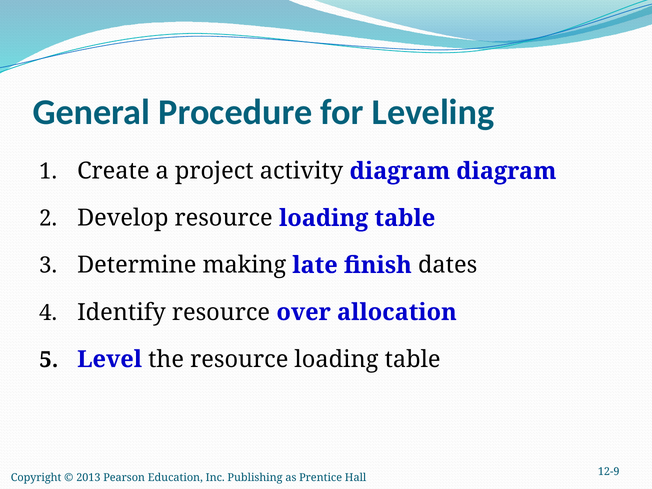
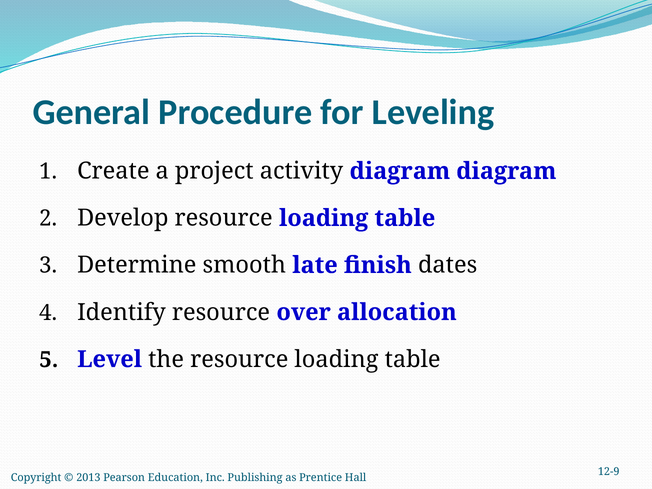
making: making -> smooth (244, 265)
